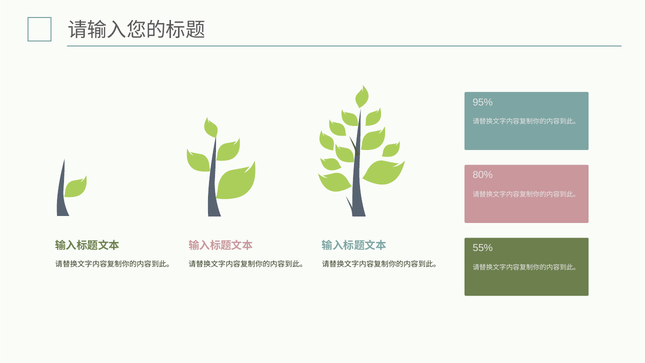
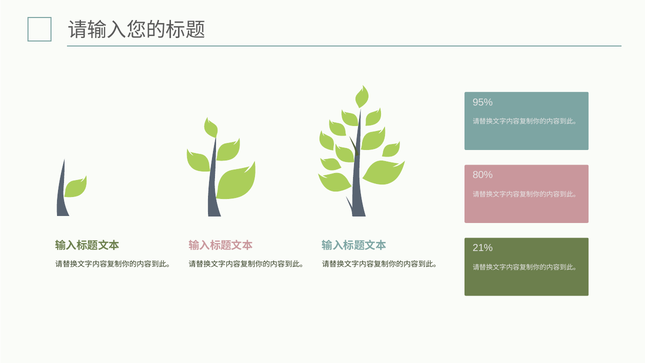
55%: 55% -> 21% (483, 248)
